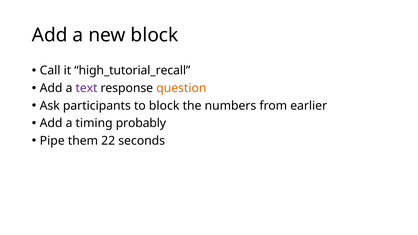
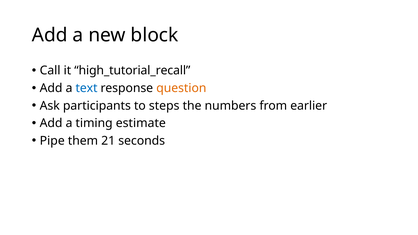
text colour: purple -> blue (87, 88)
to block: block -> steps (164, 106)
probably: probably -> estimate (141, 123)
22: 22 -> 21 (108, 141)
